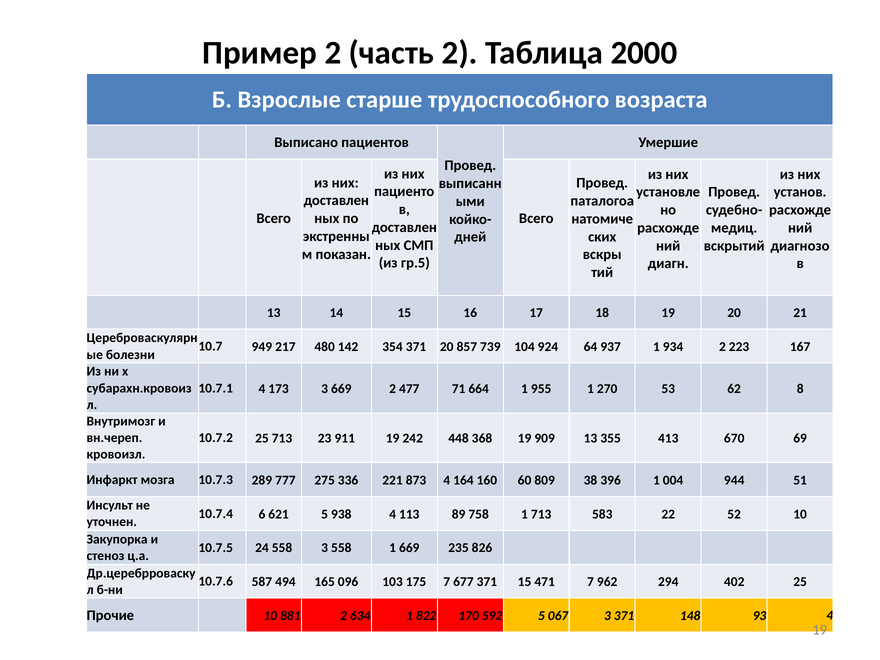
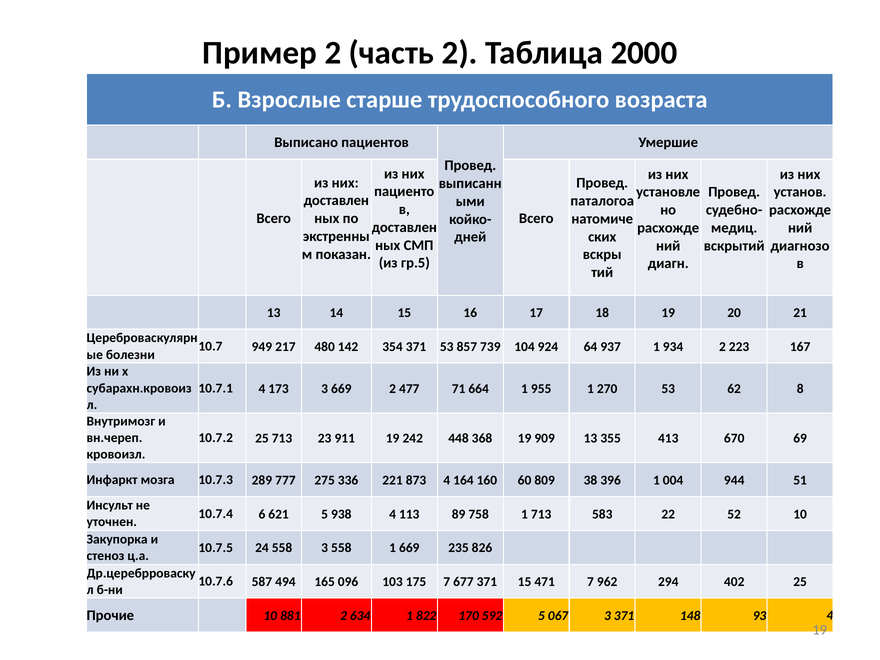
371 20: 20 -> 53 (447, 347)
